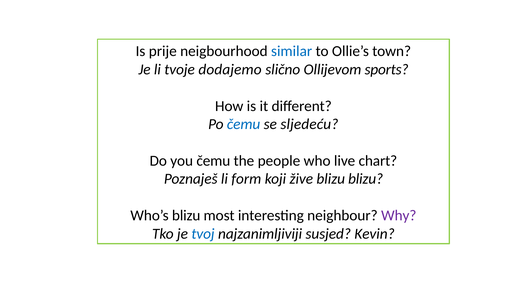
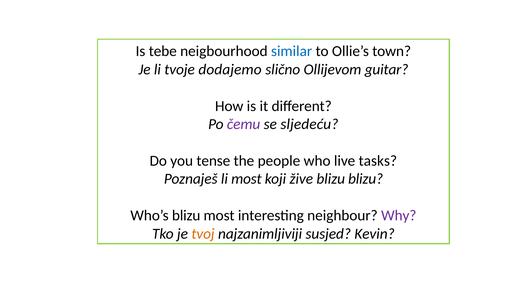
prije: prije -> tebe (163, 51)
sports: sports -> guitar (387, 70)
čemu colour: blue -> purple (244, 124)
you čemu: čemu -> tense (213, 161)
chart: chart -> tasks (378, 161)
li form: form -> most (246, 179)
tvoj colour: blue -> orange (203, 234)
